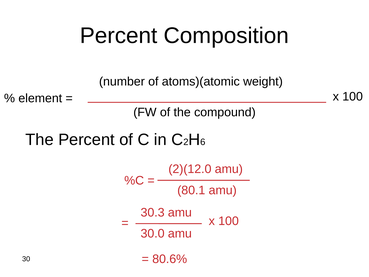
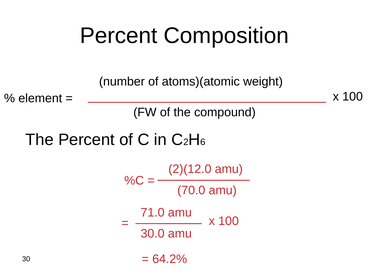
80.1: 80.1 -> 70.0 (191, 190)
30.3: 30.3 -> 71.0 (153, 212)
80.6%: 80.6% -> 64.2% (170, 259)
